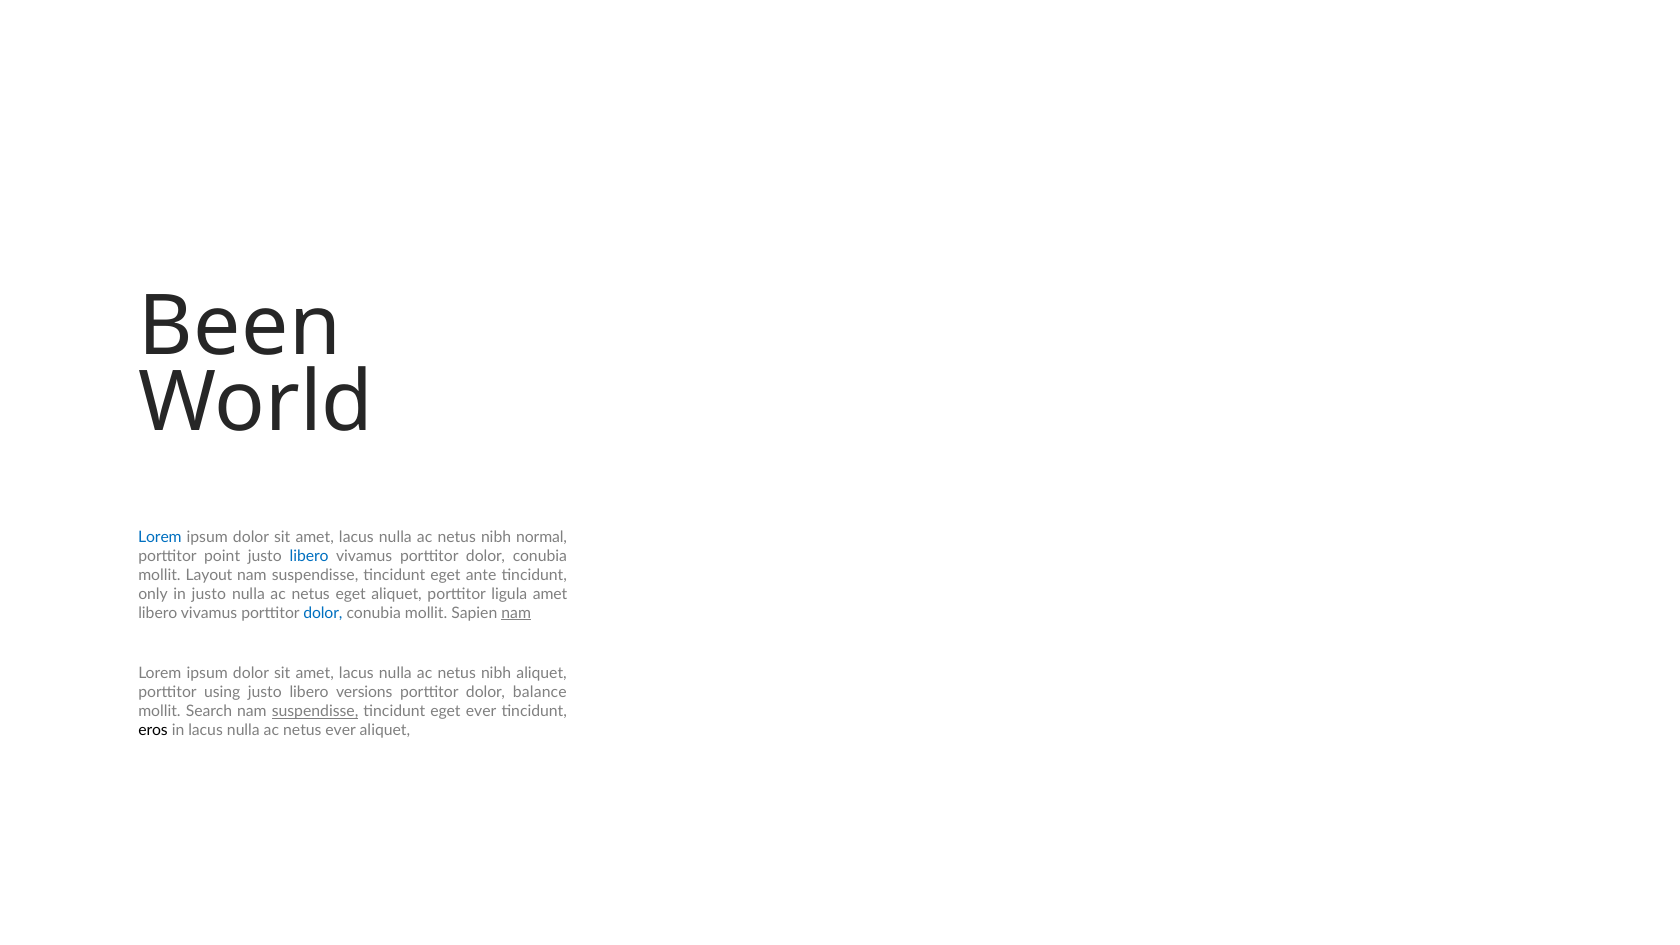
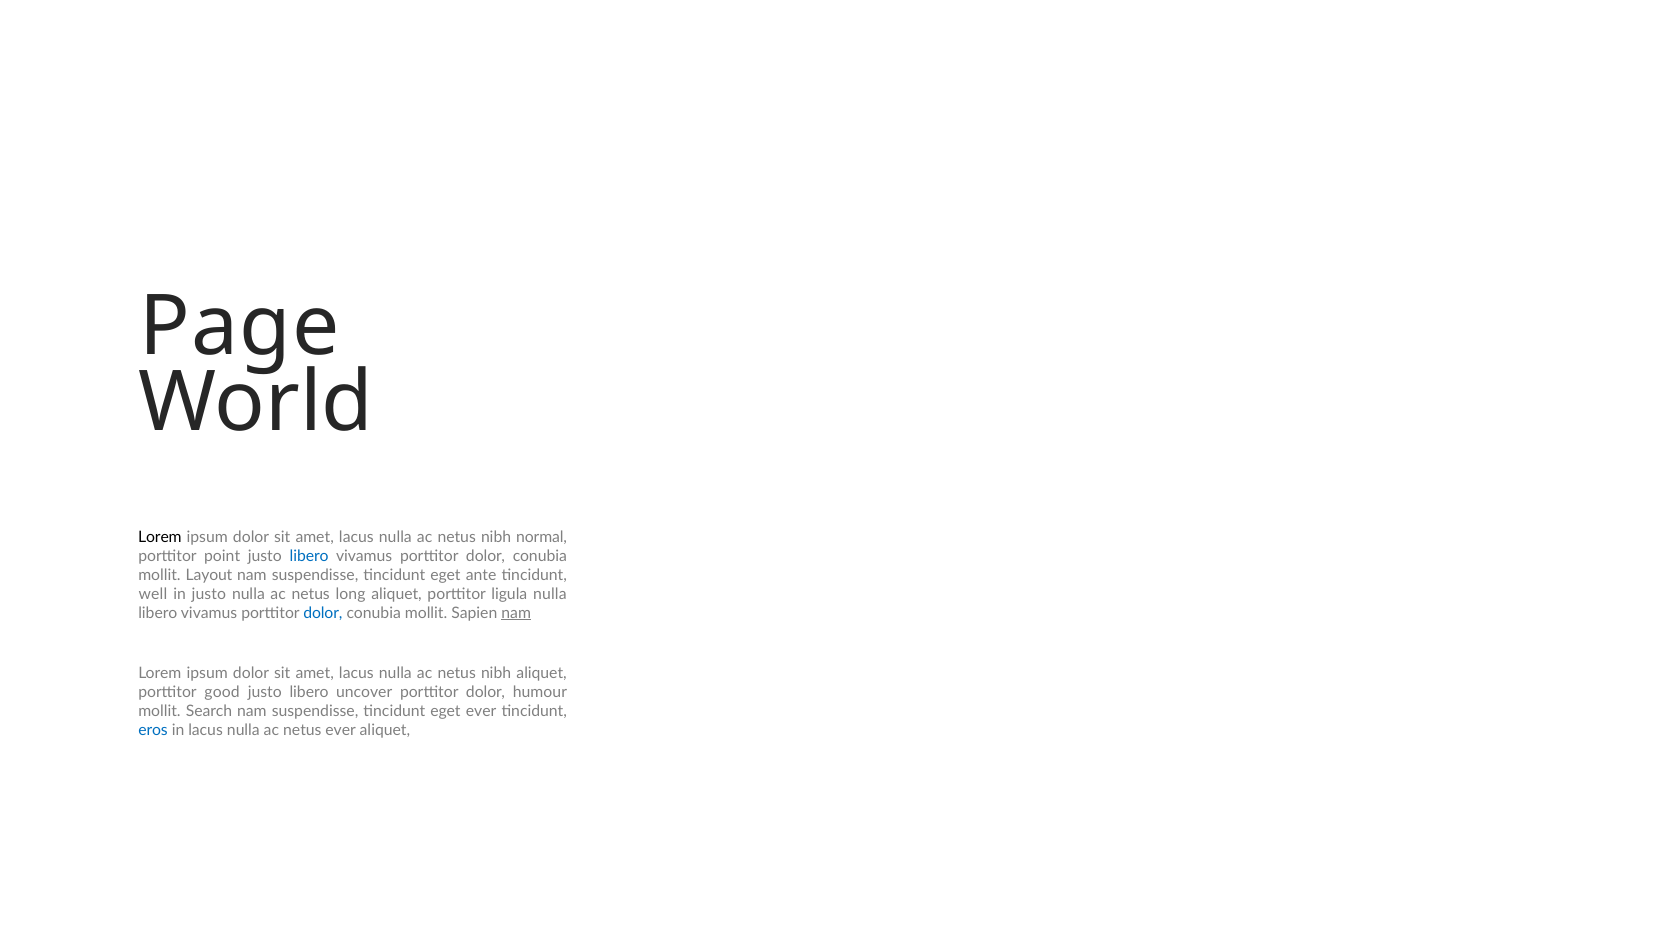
Been: Been -> Page (240, 327)
Lorem colour: blue -> black (160, 537)
only: only -> well (153, 594)
netus eget: eget -> long (351, 594)
ligula amet: amet -> nulla (550, 594)
using: using -> good (222, 693)
versions: versions -> uncover (364, 693)
balance: balance -> humour (540, 693)
suspendisse underline: present -> none (315, 711)
eros colour: black -> blue (153, 730)
